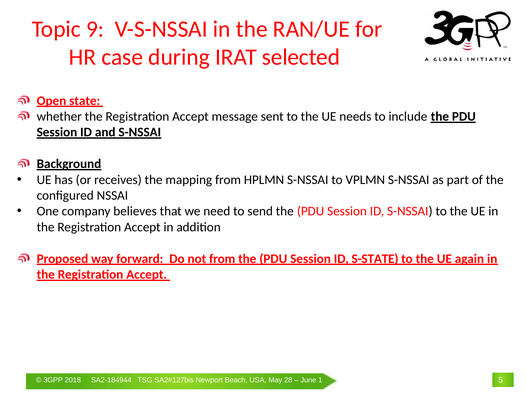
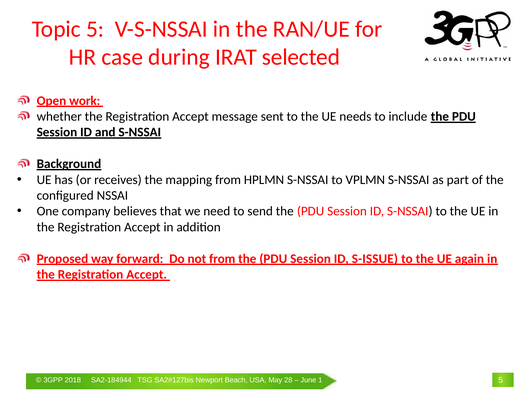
Topic 9: 9 -> 5 (95, 29)
state: state -> work (85, 101)
S-STATE: S-STATE -> S-ISSUE (375, 258)
